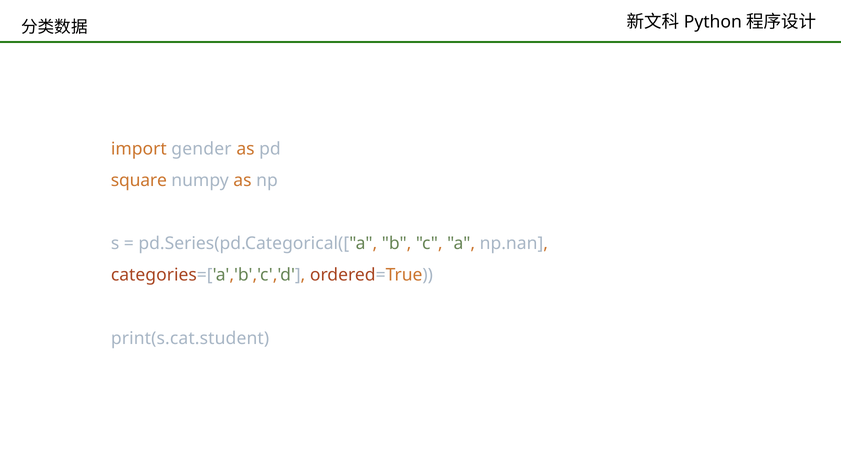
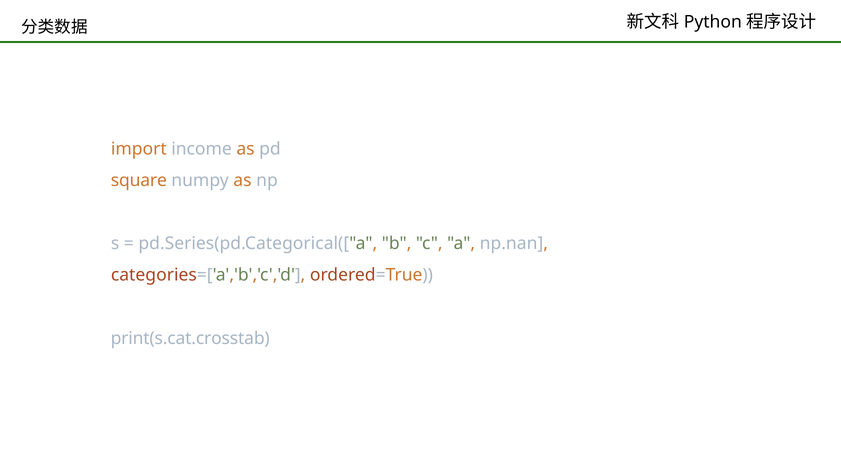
gender: gender -> income (202, 149)
print(s.cat.student: print(s.cat.student -> print(s.cat.crosstab (190, 338)
